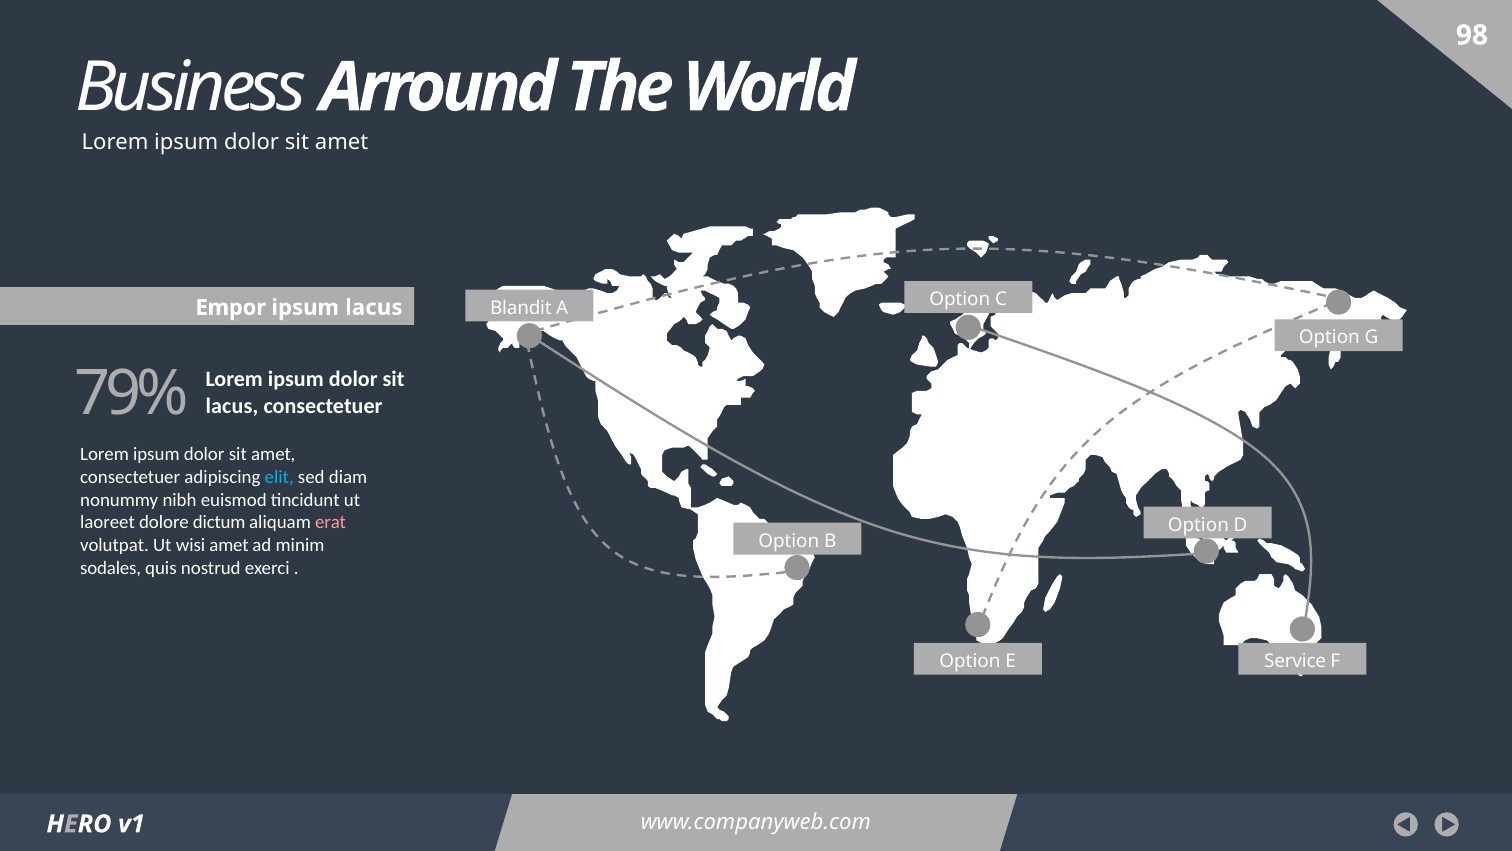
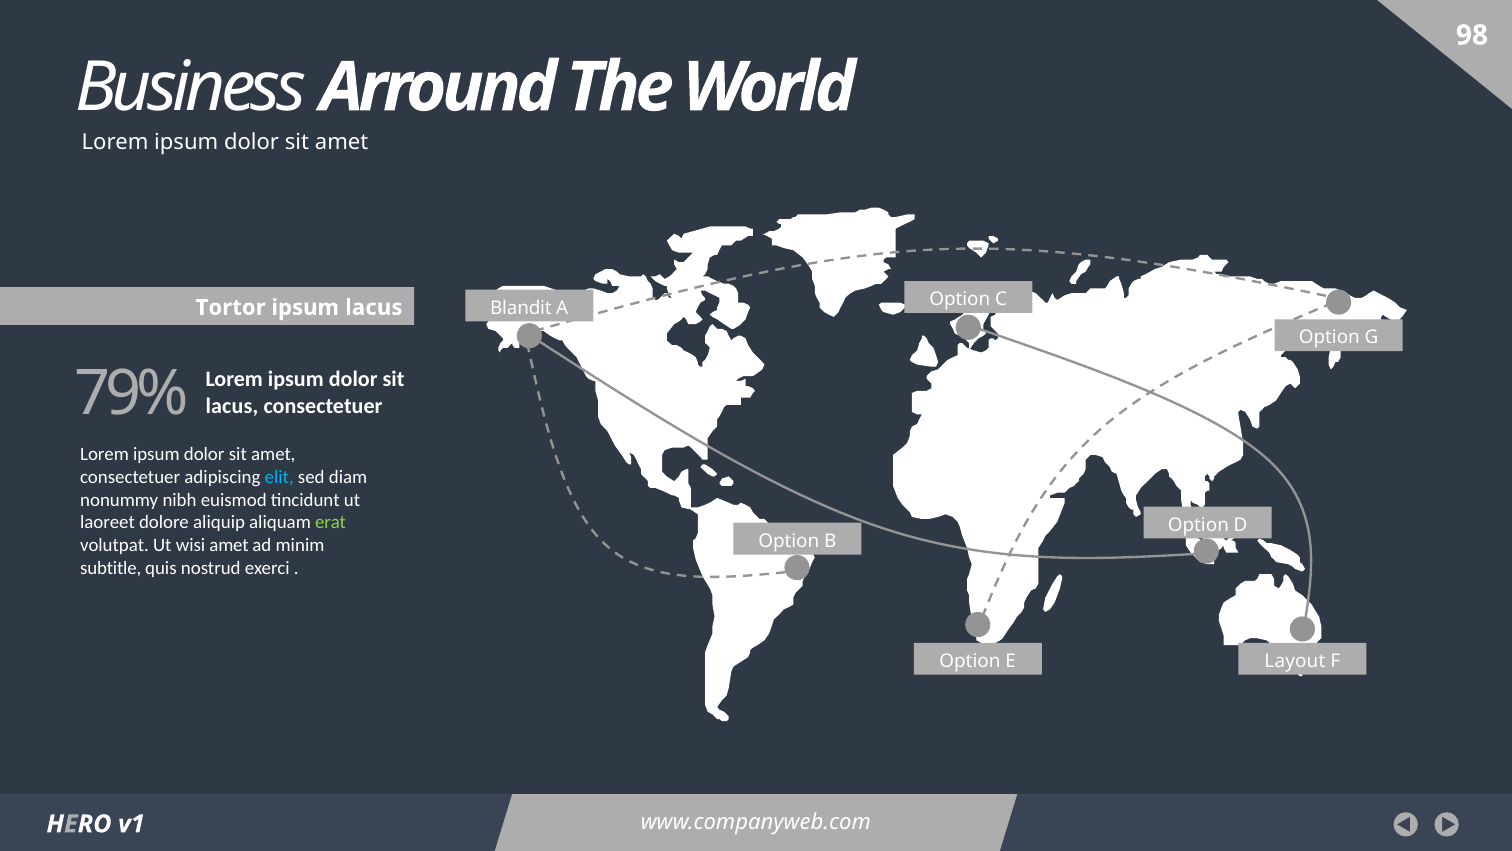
Empor: Empor -> Tortor (231, 307)
dictum: dictum -> aliquip (219, 522)
erat colour: pink -> light green (331, 522)
sodales: sodales -> subtitle (111, 568)
Service: Service -> Layout (1295, 661)
